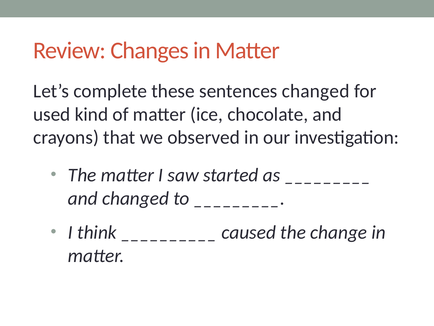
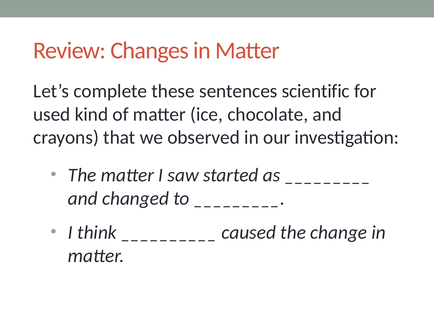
sentences changed: changed -> scientific (316, 91)
